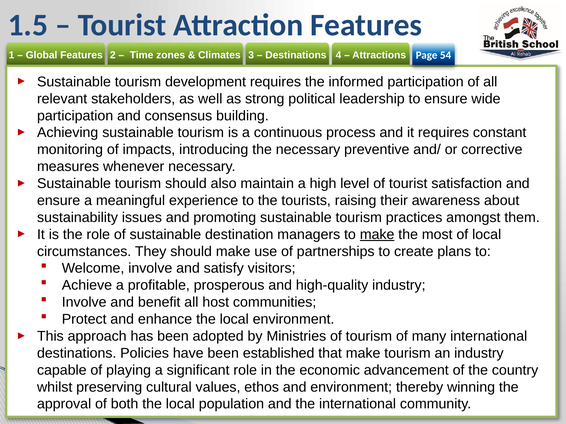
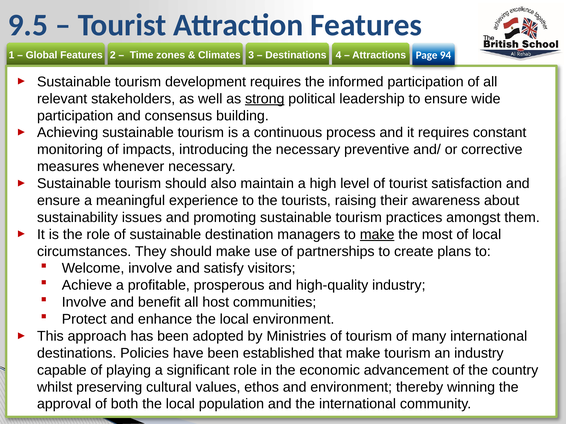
1.5: 1.5 -> 9.5 (28, 25)
54: 54 -> 94 (446, 55)
strong underline: none -> present (265, 99)
